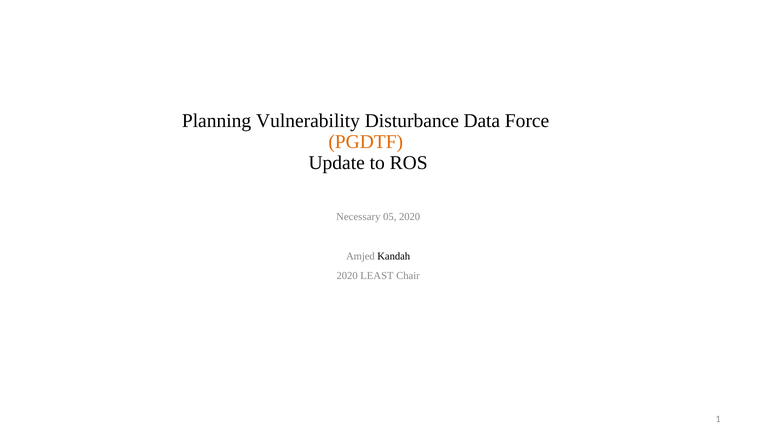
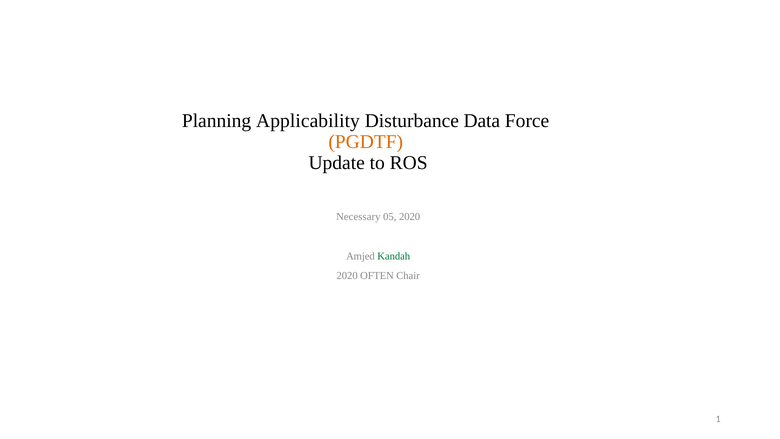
Vulnerability: Vulnerability -> Applicability (308, 121)
Kandah colour: black -> green (394, 256)
LEAST: LEAST -> OFTEN (377, 275)
